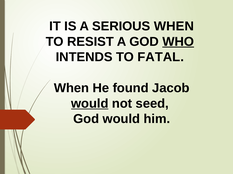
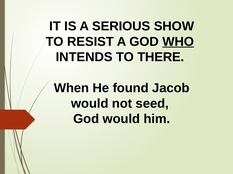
SERIOUS WHEN: WHEN -> SHOW (174, 26)
FATAL: FATAL -> THERE (161, 57)
would underline: present -> none (90, 104)
